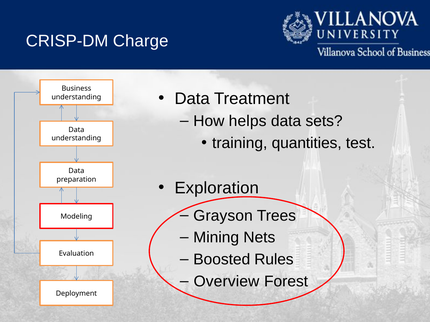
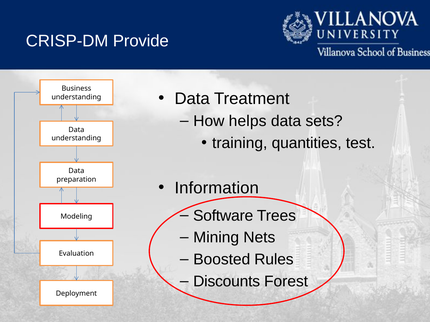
Charge: Charge -> Provide (141, 41)
Exploration: Exploration -> Information (217, 188)
Grayson: Grayson -> Software (223, 216)
Overview: Overview -> Discounts (227, 282)
